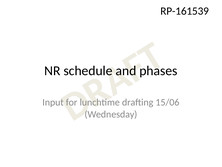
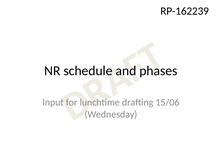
RP-161539: RP-161539 -> RP-162239 (185, 11)
